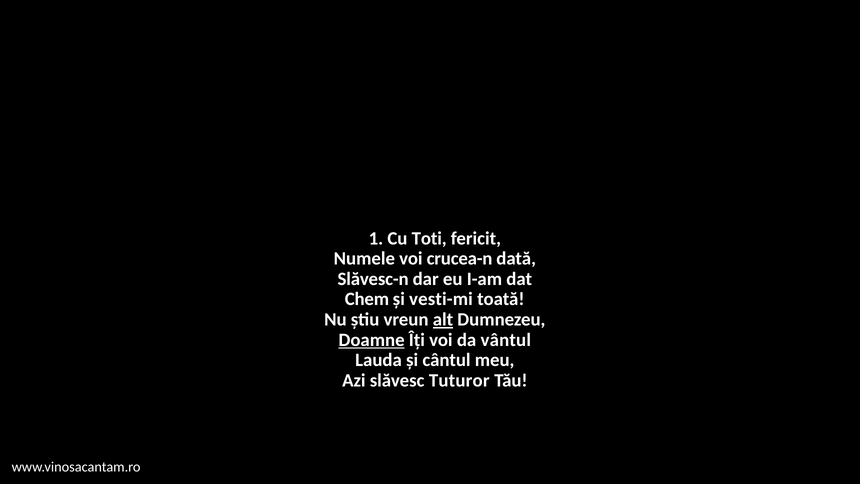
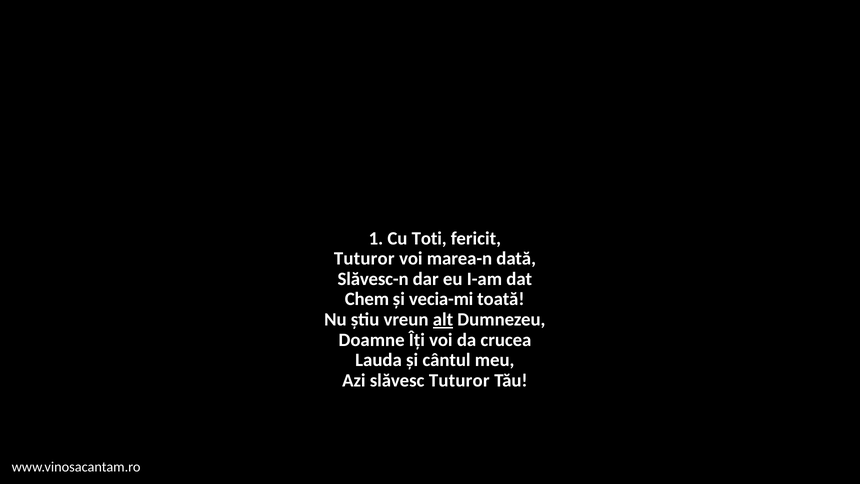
Numele: Numele -> Tuturor (364, 258)
crucea-n: crucea-n -> marea-n (460, 258)
vesti-mi: vesti-mi -> vecia-mi (441, 299)
Doamne underline: present -> none (372, 340)
vântul: vântul -> crucea (506, 340)
